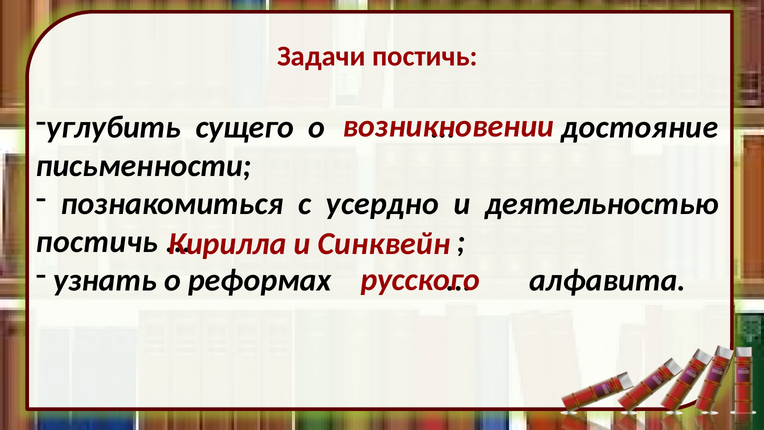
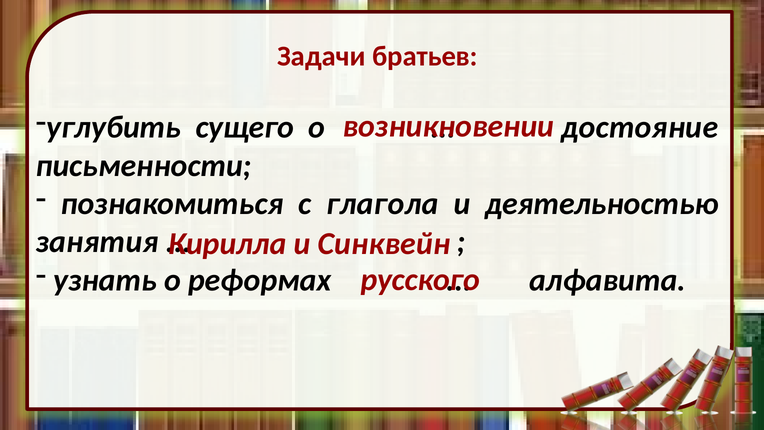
Задачи постичь: постичь -> братьев (425, 56)
усердно: усердно -> глагола (382, 204)
постичь: постичь -> занятия (97, 242)
